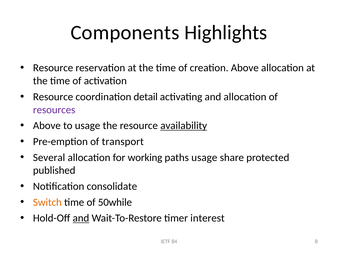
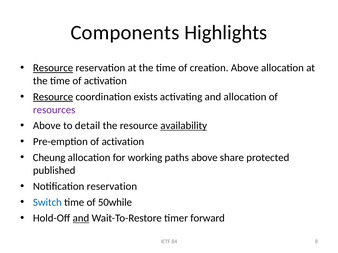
Resource underline: none -> present (53, 68)
Resource underline: none -> present (53, 97)
detail: detail -> exists (146, 97)
to usage: usage -> detail (88, 126)
Pre-emption of transport: transport -> activation (123, 142)
Several: Several -> Cheung (49, 158)
paths usage: usage -> above (204, 158)
Notification consolidate: consolidate -> reservation (112, 187)
Switch colour: orange -> blue (47, 203)
interest: interest -> forward (208, 219)
